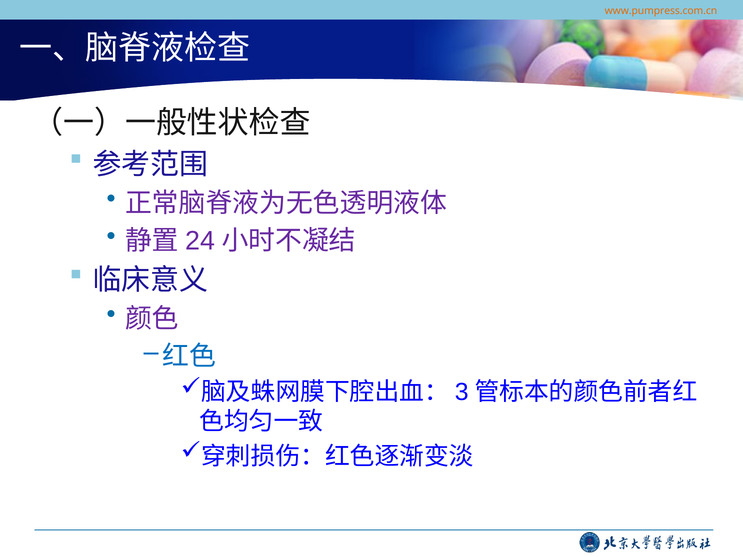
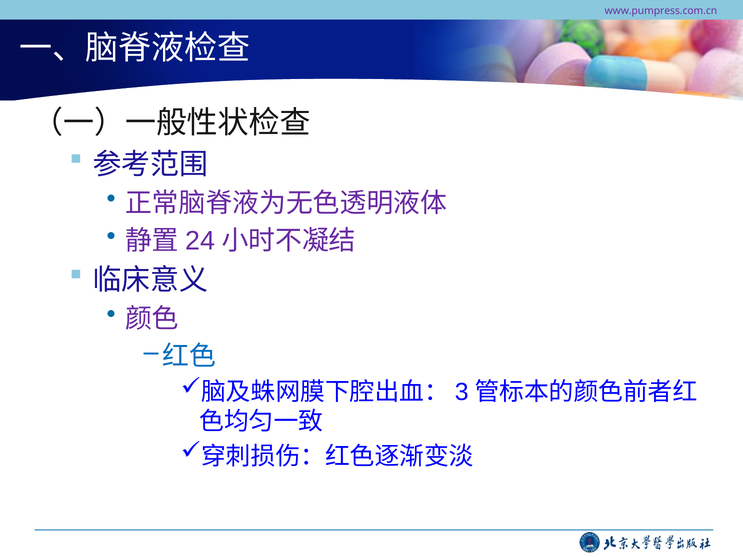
www.pumpress.com.cn colour: orange -> purple (661, 11)
